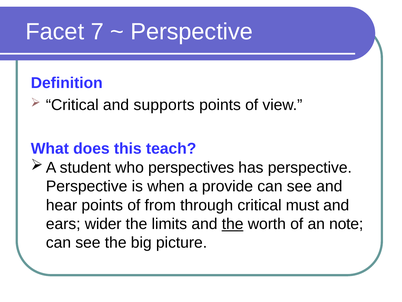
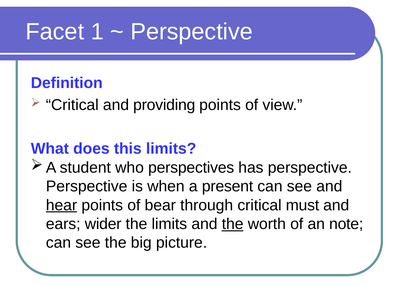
7: 7 -> 1 (97, 32)
supports: supports -> providing (164, 105)
this teach: teach -> limits (171, 149)
provide: provide -> present (228, 186)
hear underline: none -> present (62, 205)
from: from -> bear (160, 205)
